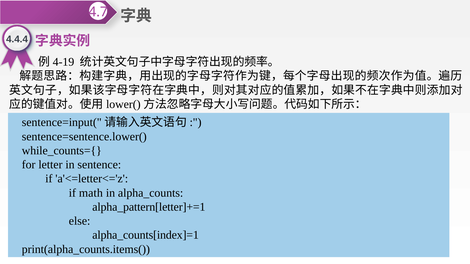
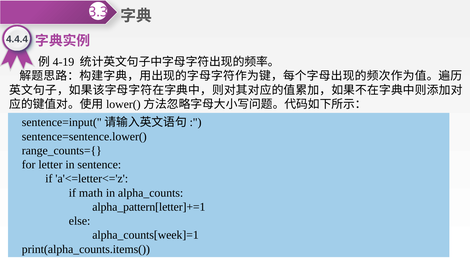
4.7: 4.7 -> 3.3 (98, 12)
while_counts={: while_counts={ -> range_counts={ (62, 151)
alpha_counts[index]=1: alpha_counts[index]=1 -> alpha_counts[week]=1 (146, 235)
